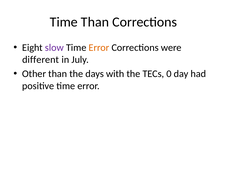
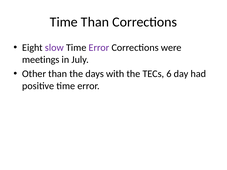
Error colour: orange -> purple (99, 48)
different: different -> meetings (41, 60)
0: 0 -> 6 (169, 74)
